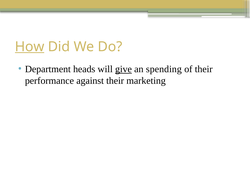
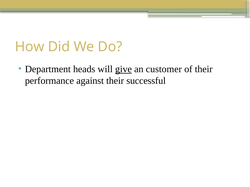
How underline: present -> none (30, 47)
spending: spending -> customer (164, 69)
marketing: marketing -> successful (146, 81)
